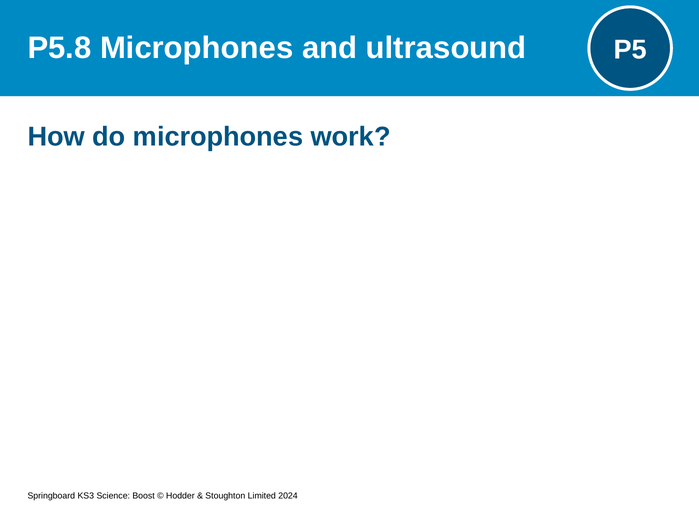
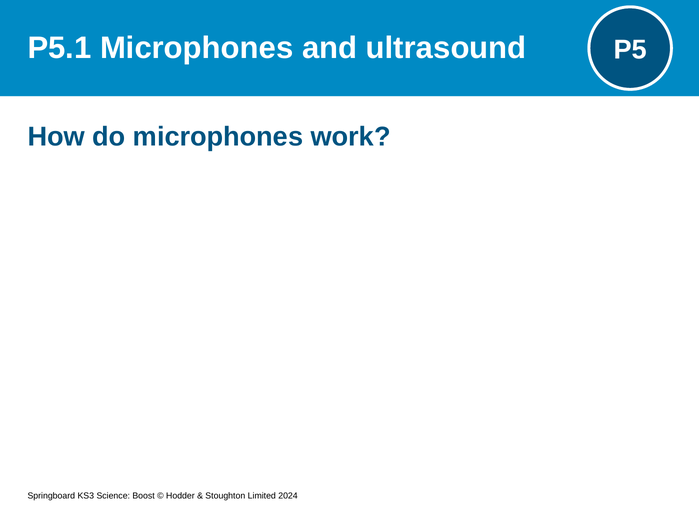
P5.8: P5.8 -> P5.1 (59, 48)
